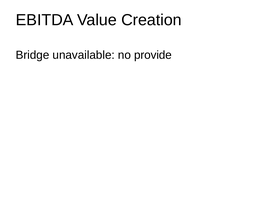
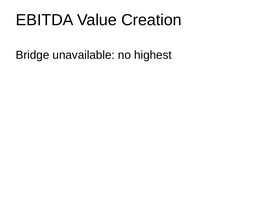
provide: provide -> highest (153, 55)
